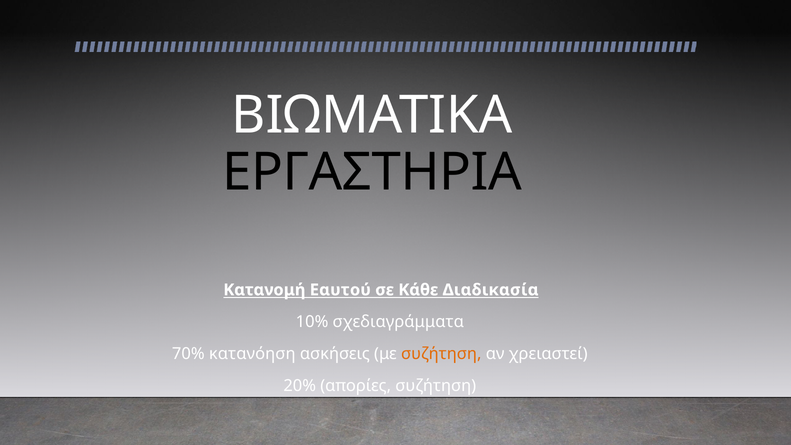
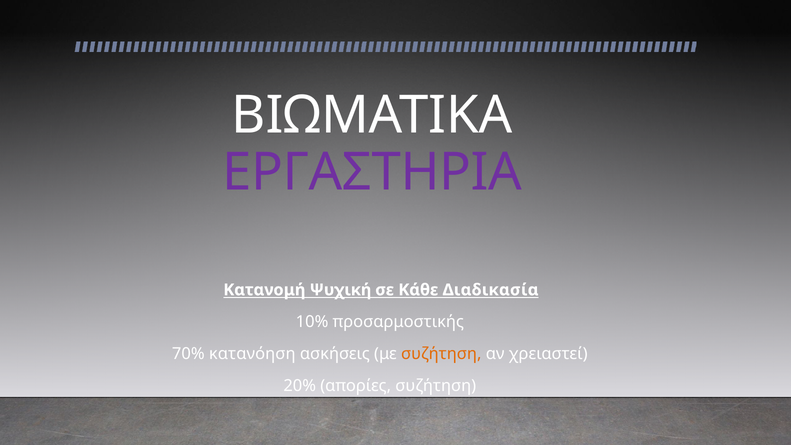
ΕΡΓΑΣΤΗΡΙΑ colour: black -> purple (372, 172)
Εαυτού: Εαυτού -> Ψυχική (340, 290)
σχεδιαγράμματα: σχεδιαγράμματα -> προσαρμοστικής (398, 322)
